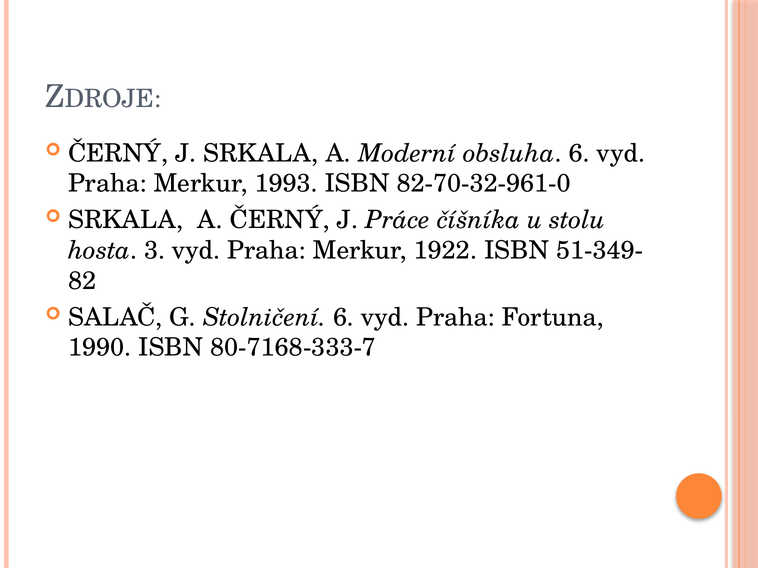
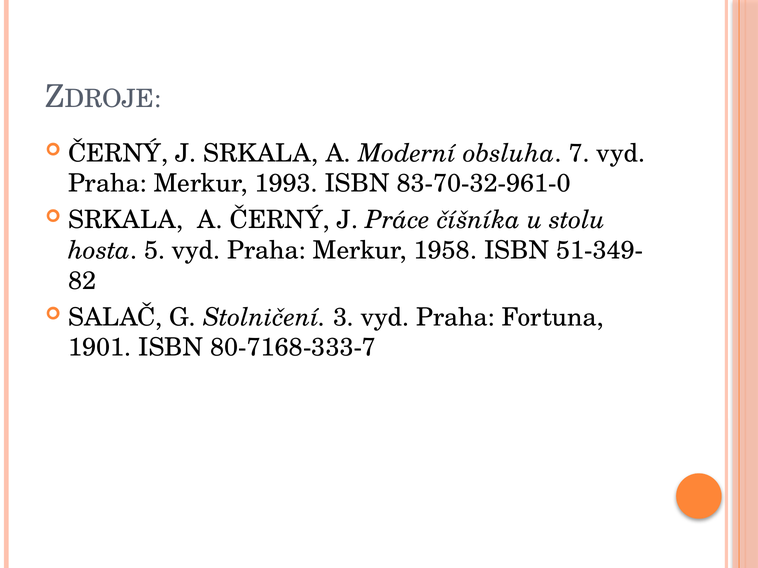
obsluha 6: 6 -> 7 (579, 153)
82-70-32-961-0: 82-70-32-961-0 -> 83-70-32-961-0 (484, 184)
3: 3 -> 5 (155, 251)
1922: 1922 -> 1958 (445, 251)
Stolničení 6: 6 -> 3 (344, 318)
1990: 1990 -> 1901 (100, 348)
